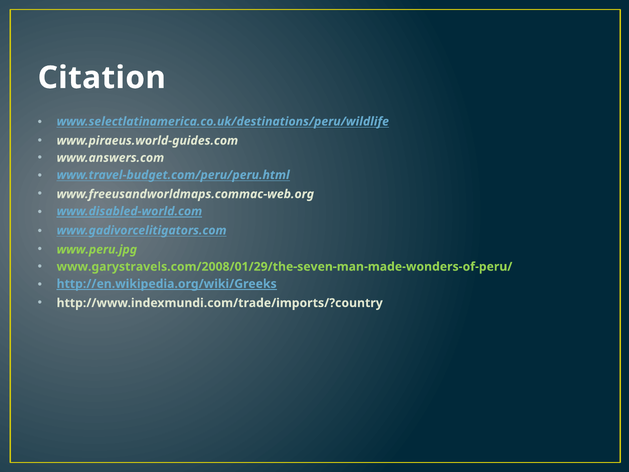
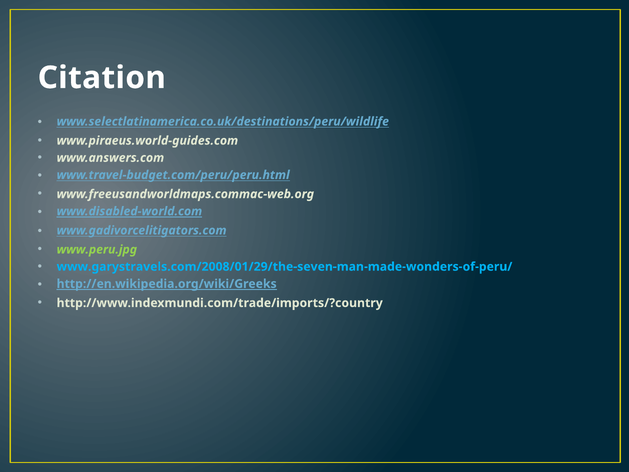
www.garystravels.com/2008/01/29/the-seven-man-made-wonders-of-peru/ colour: light green -> light blue (284, 267)
